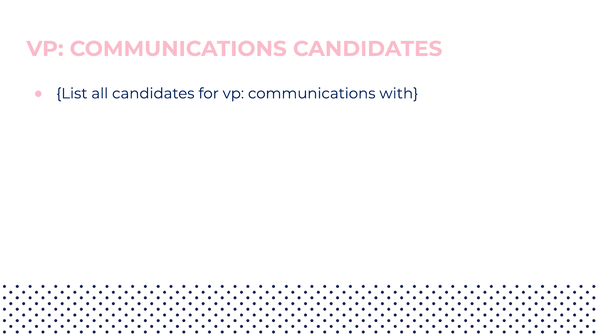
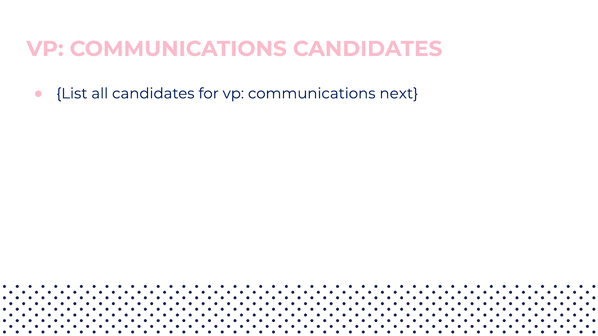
with: with -> next (399, 94)
